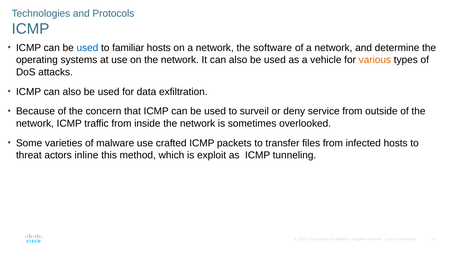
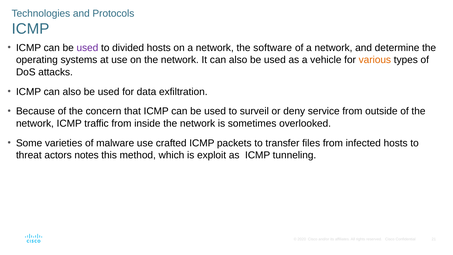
used colour: blue -> purple (87, 48)
familiar: familiar -> divided (128, 48)
inline: inline -> notes (87, 155)
